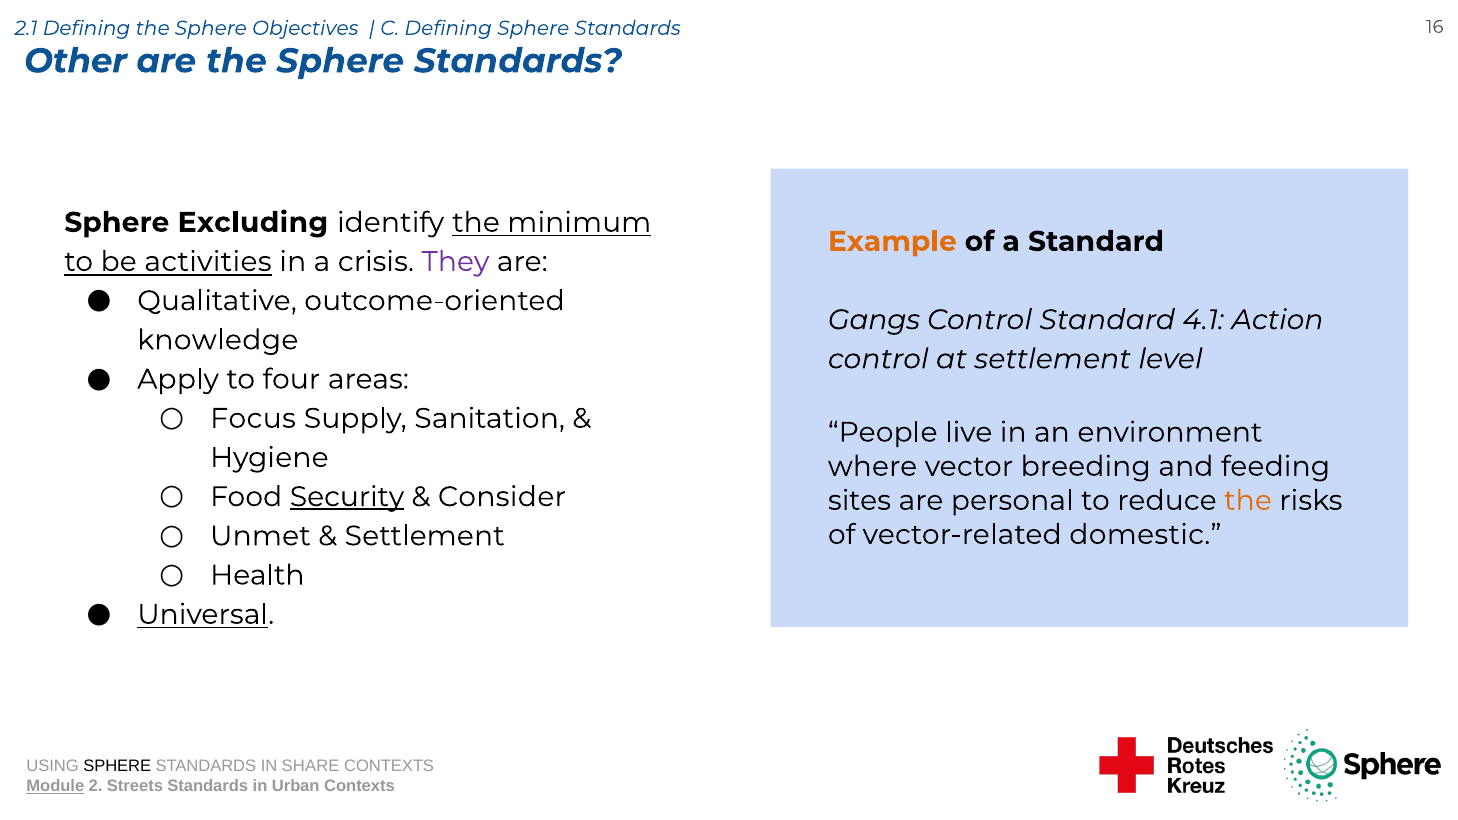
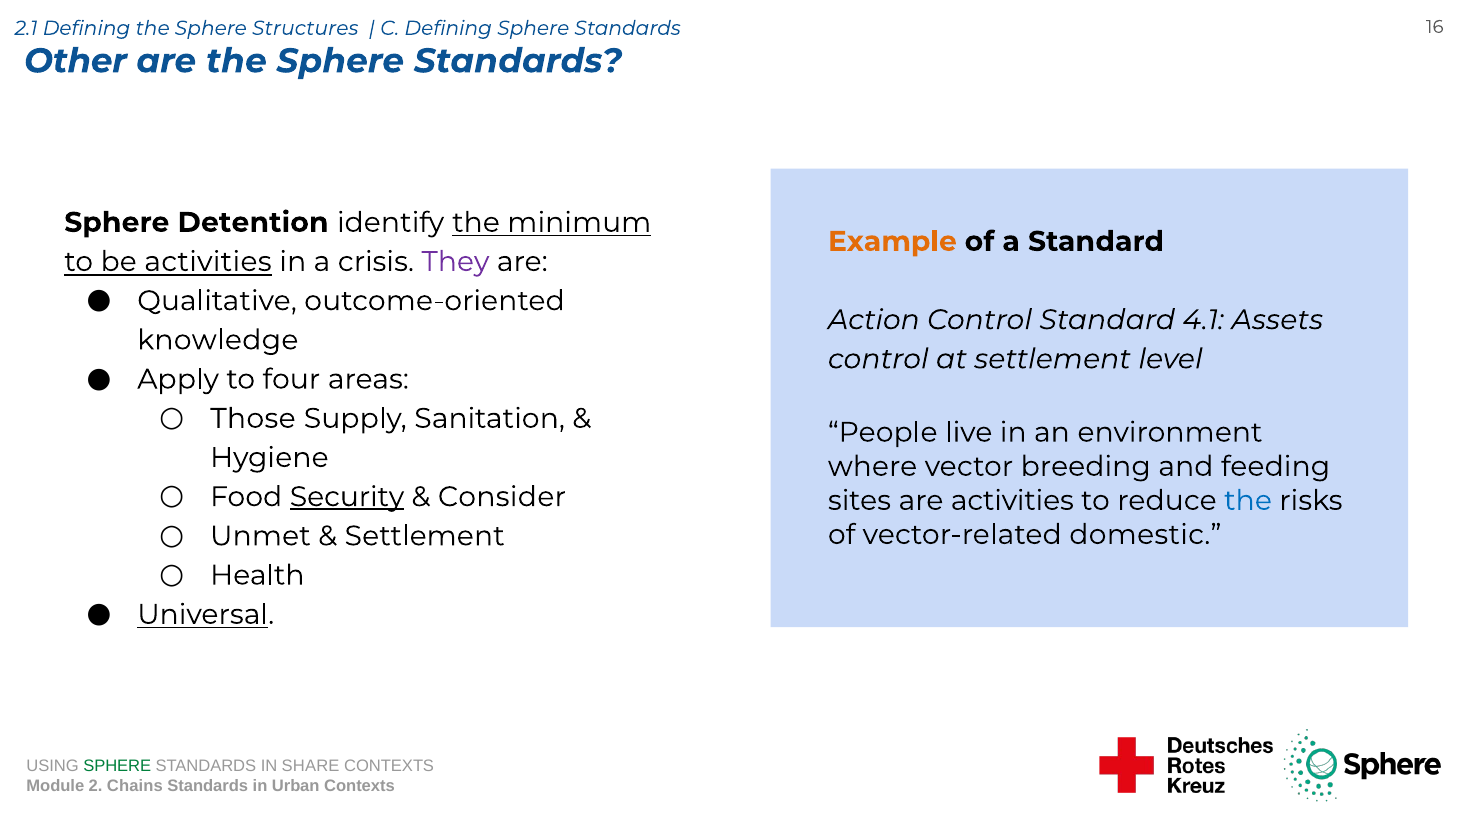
Objectives: Objectives -> Structures (305, 28)
Excluding: Excluding -> Detention (253, 222)
Gangs: Gangs -> Action (874, 320)
Action: Action -> Assets (1277, 320)
Focus: Focus -> Those (253, 419)
are personal: personal -> activities (1012, 501)
the colour: orange -> blue (1248, 501)
SPHERE colour: black -> green (117, 766)
Module underline: present -> none (55, 786)
Streets: Streets -> Chains (135, 786)
